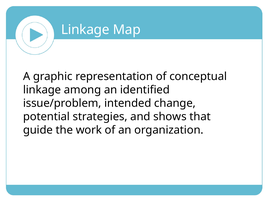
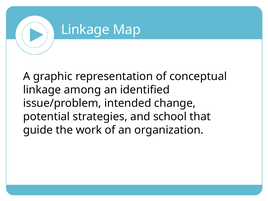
shows: shows -> school (170, 117)
